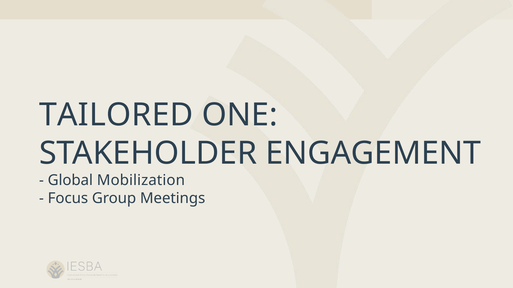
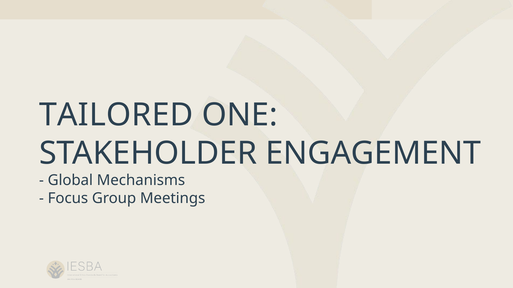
Mobilization: Mobilization -> Mechanisms (141, 181)
